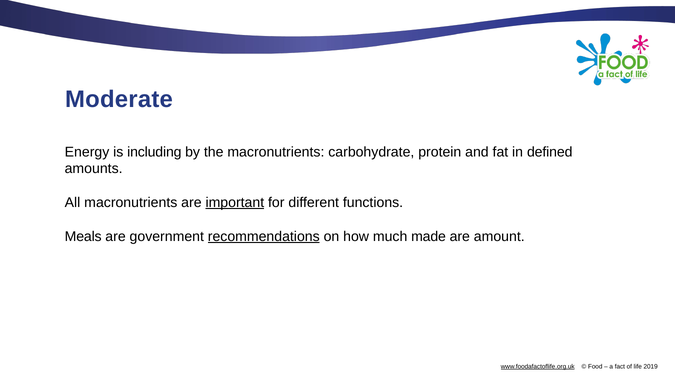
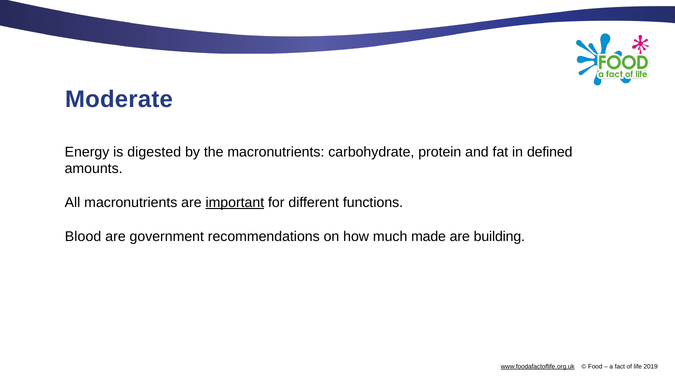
including: including -> digested (154, 152)
Meals: Meals -> Blood (83, 236)
recommendations underline: present -> none (264, 236)
amount: amount -> building (499, 236)
